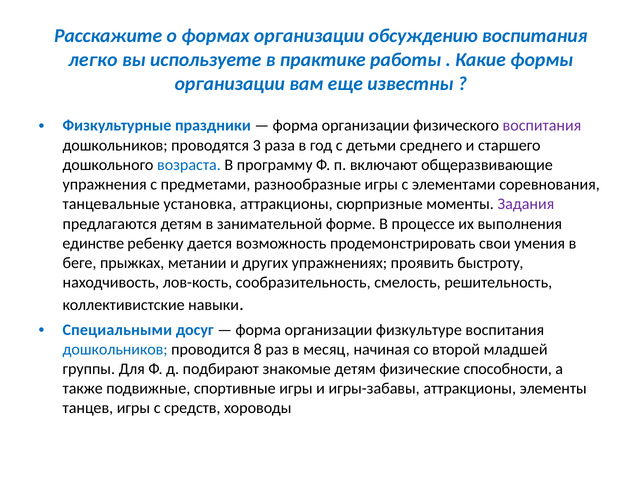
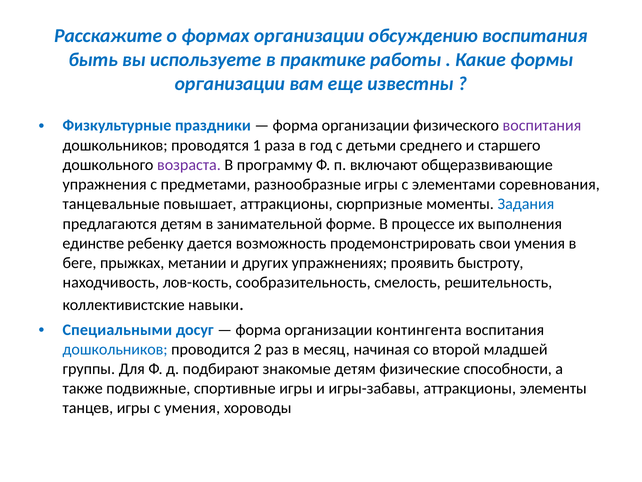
легко: легко -> быть (93, 60)
3: 3 -> 1 (257, 145)
возраста colour: blue -> purple (189, 165)
установка: установка -> повышает (200, 204)
Задания colour: purple -> blue (526, 204)
физкультуре: физкультуре -> контингента (419, 329)
8: 8 -> 2 (258, 349)
с средств: средств -> умения (192, 408)
